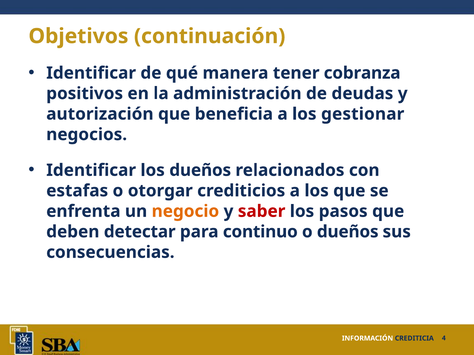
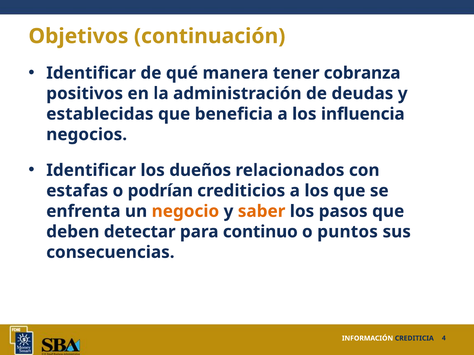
autorización: autorización -> establecidas (100, 114)
gestionar: gestionar -> influencia (363, 114)
otorgar: otorgar -> podrían (160, 191)
saber colour: red -> orange (262, 212)
o dueños: dueños -> puntos (348, 232)
